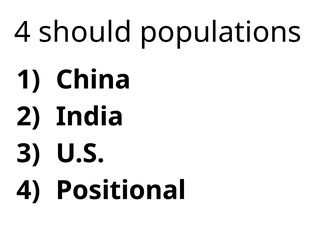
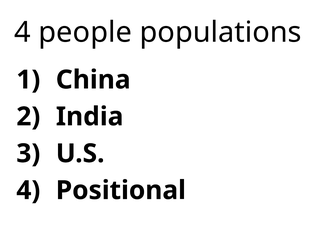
should: should -> people (85, 32)
